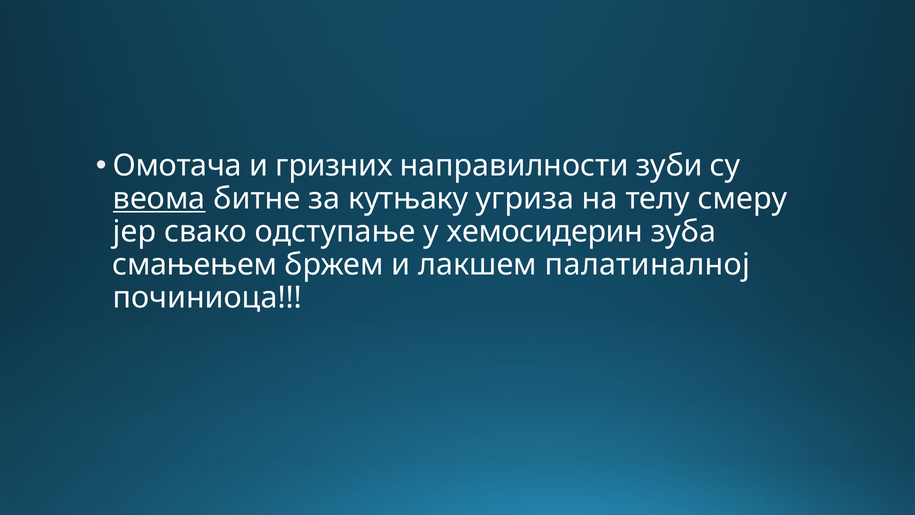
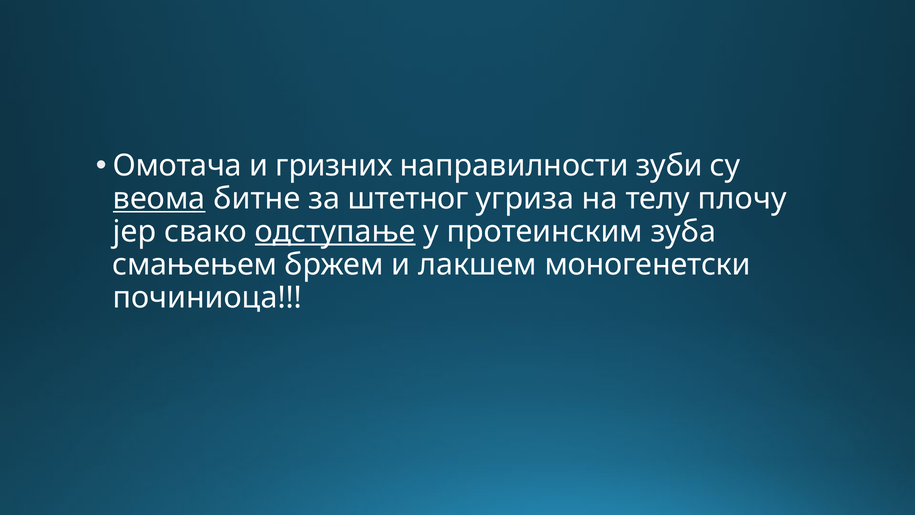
кутњаку: кутњаку -> штетног (408, 198)
смеру: смеру -> плочу (742, 198)
одступање underline: none -> present (335, 231)
хемосидерин: хемосидерин -> протеинским (545, 231)
палатиналној: палатиналној -> моногенетски (648, 264)
